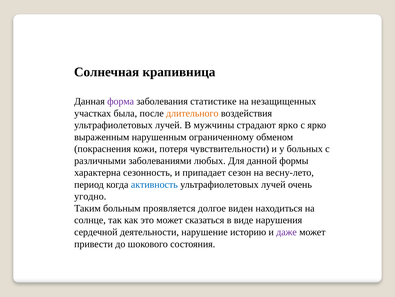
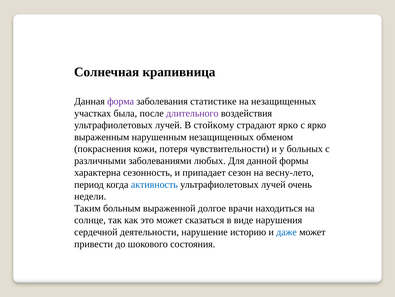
длительного colour: orange -> purple (192, 113)
мужчины: мужчины -> стойкому (214, 125)
нарушенным ограниченному: ограниченному -> незащищенных (221, 137)
угодно: угодно -> недели (90, 196)
проявляется: проявляется -> выраженной (169, 208)
виден: виден -> врачи (241, 208)
даже colour: purple -> blue (287, 232)
